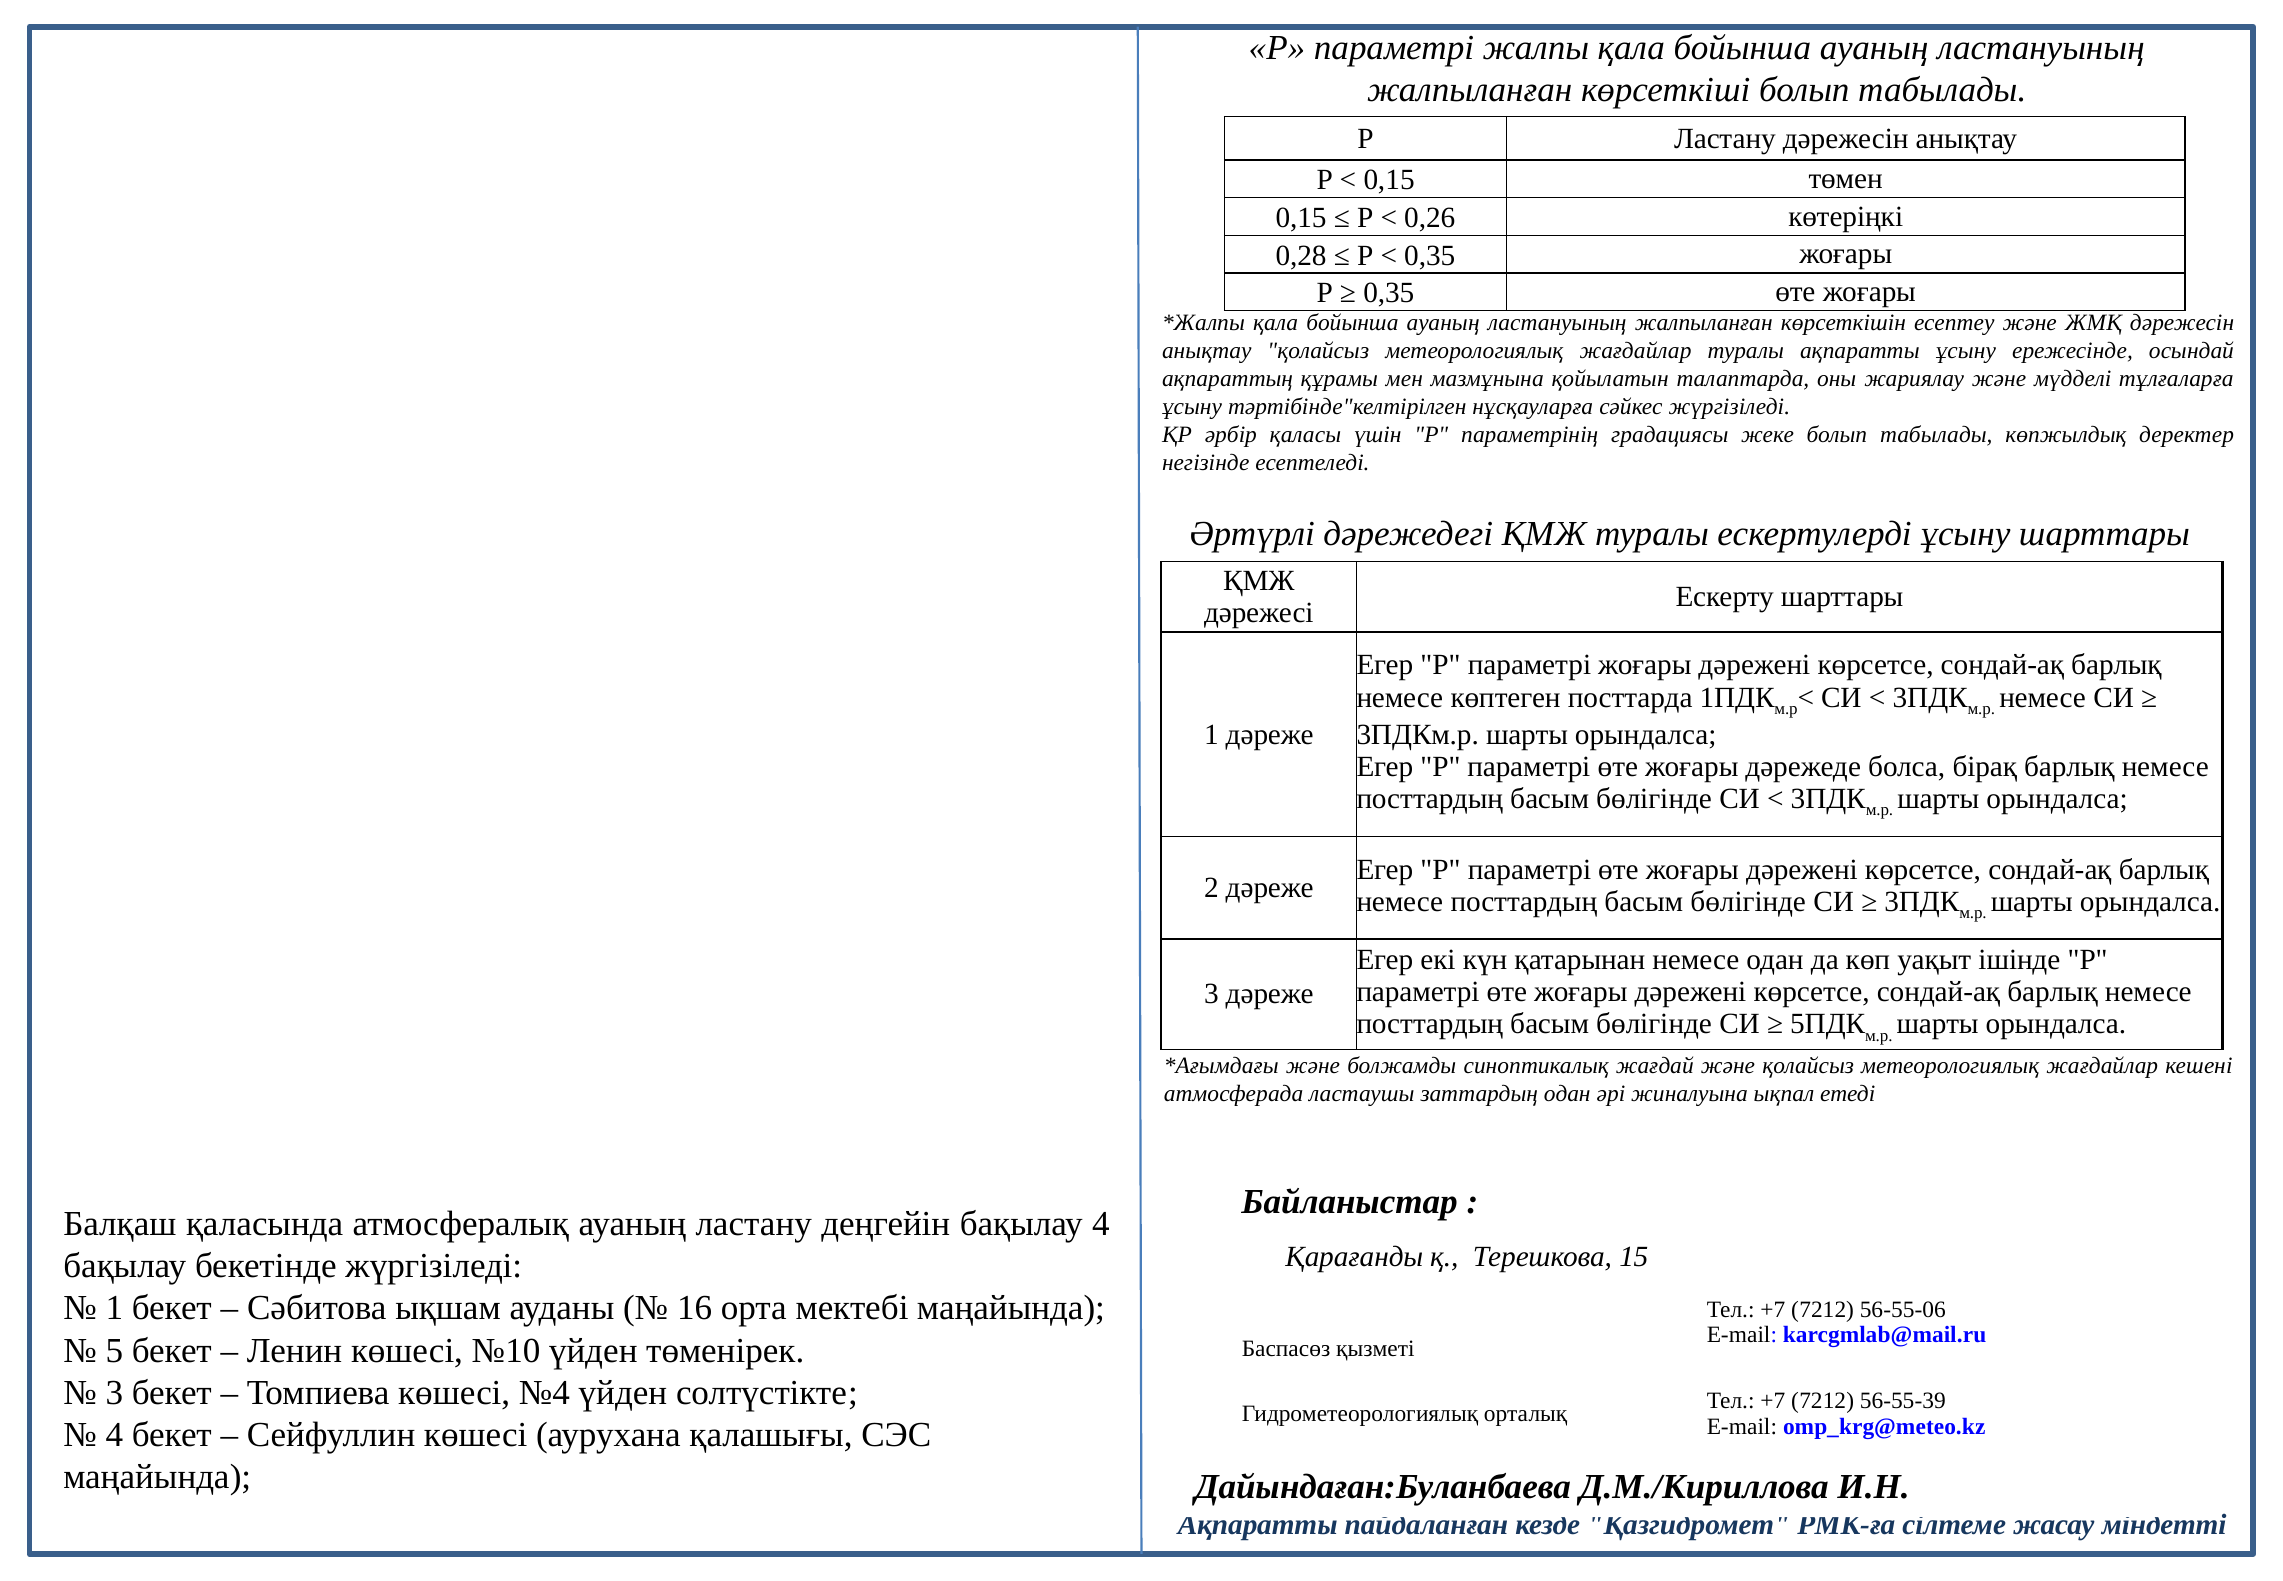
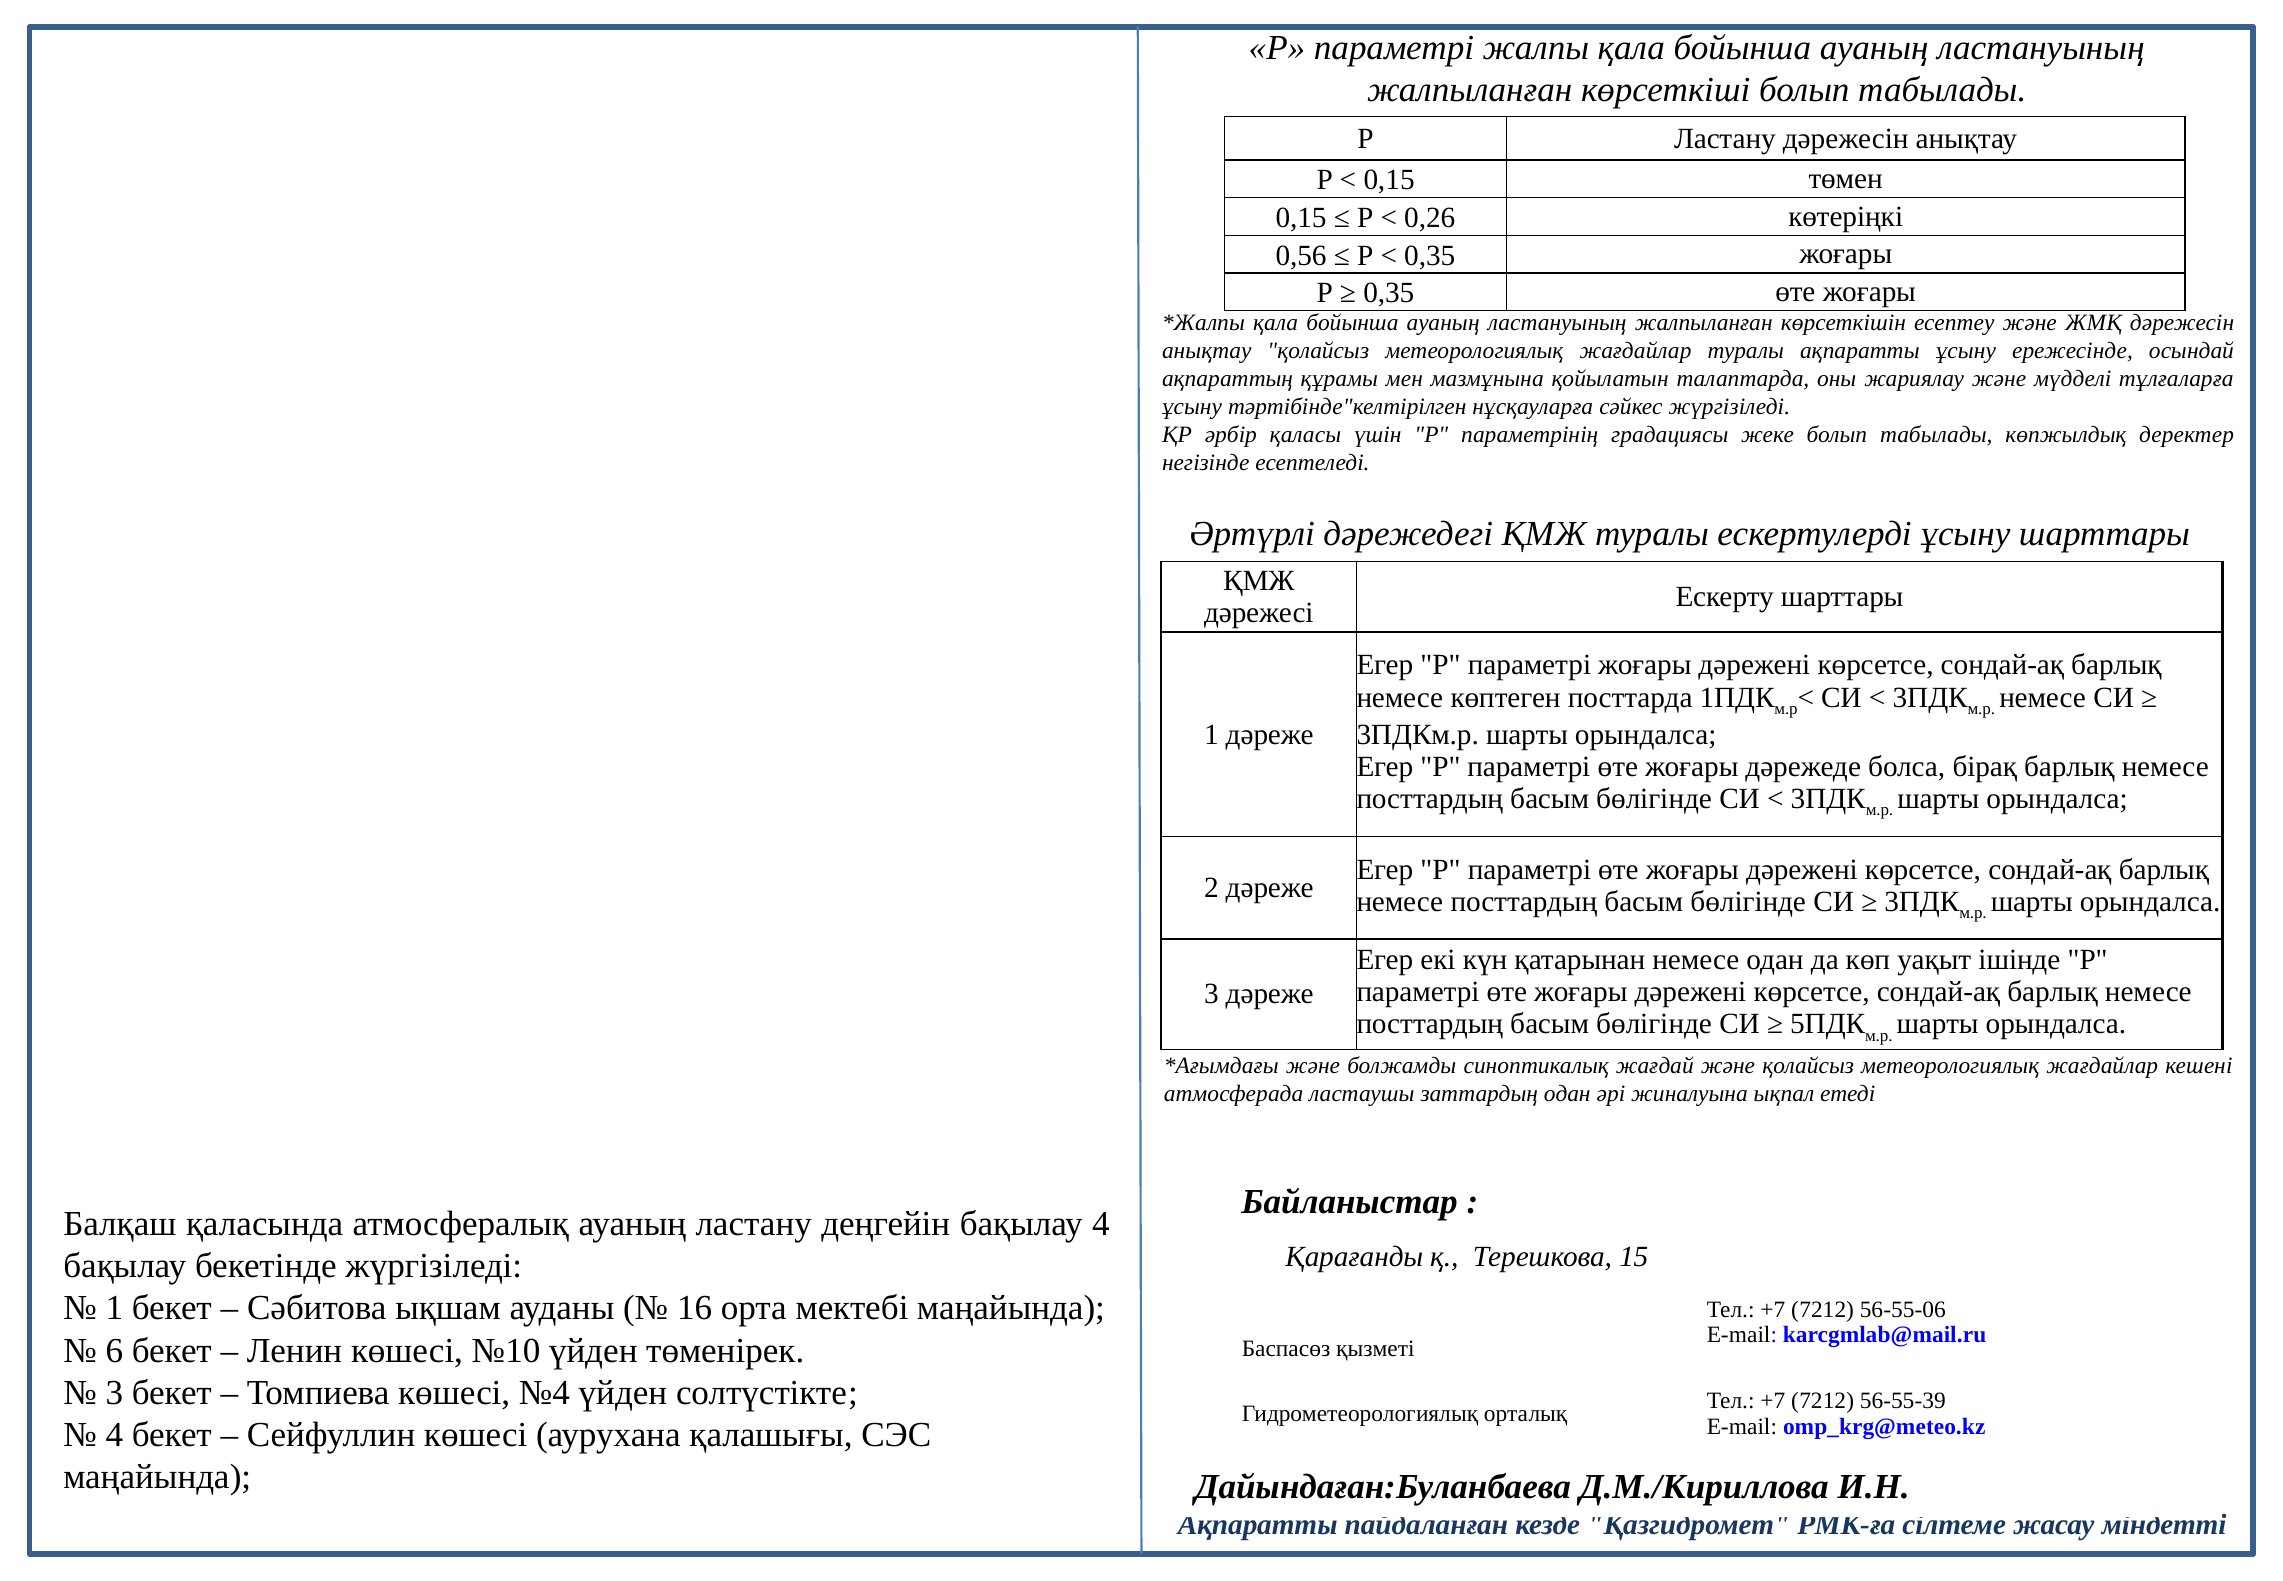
0,28: 0,28 -> 0,56 (1301, 255)
5: 5 -> 6 (114, 1350)
